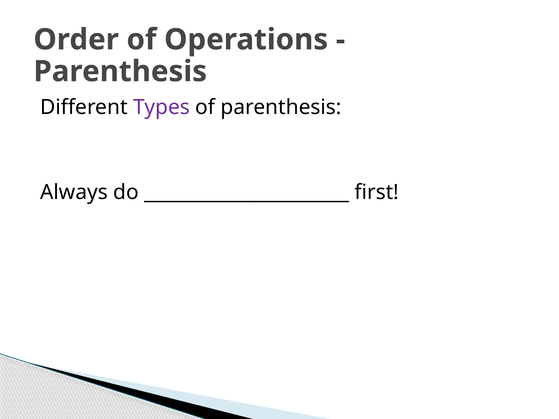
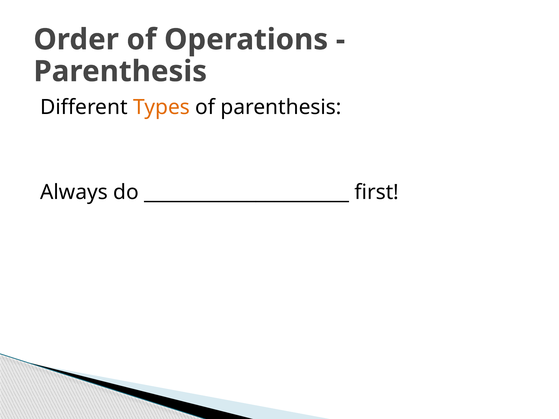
Types colour: purple -> orange (161, 107)
